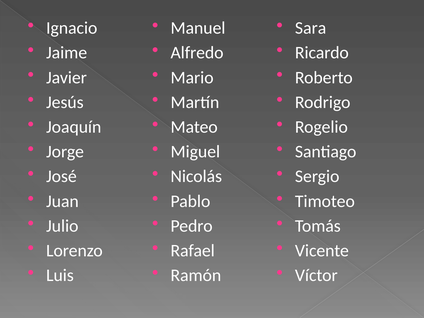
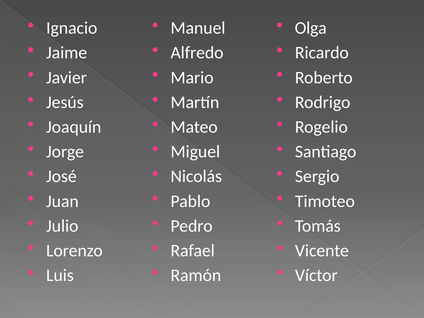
Sara: Sara -> Olga (311, 28)
